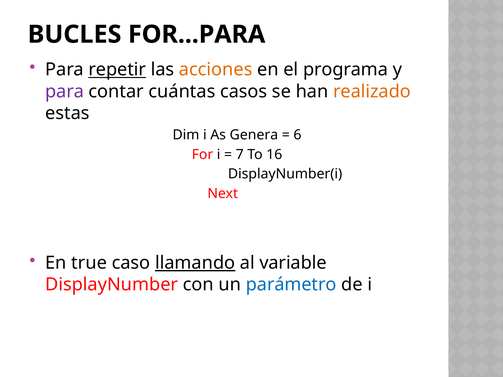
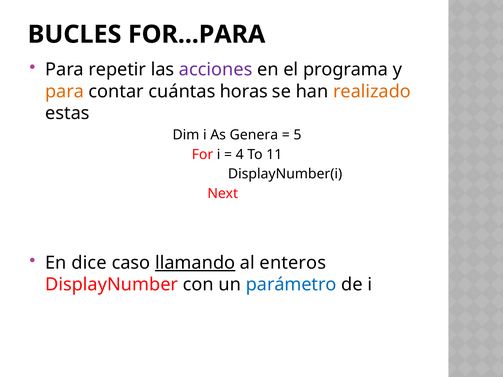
repetir underline: present -> none (117, 70)
acciones colour: orange -> purple (216, 70)
para colour: purple -> orange (65, 91)
casos: casos -> horas (244, 91)
6: 6 -> 5 (297, 135)
7: 7 -> 4 (240, 155)
16: 16 -> 11 (274, 155)
true: true -> dice (89, 263)
variable: variable -> enteros (293, 263)
